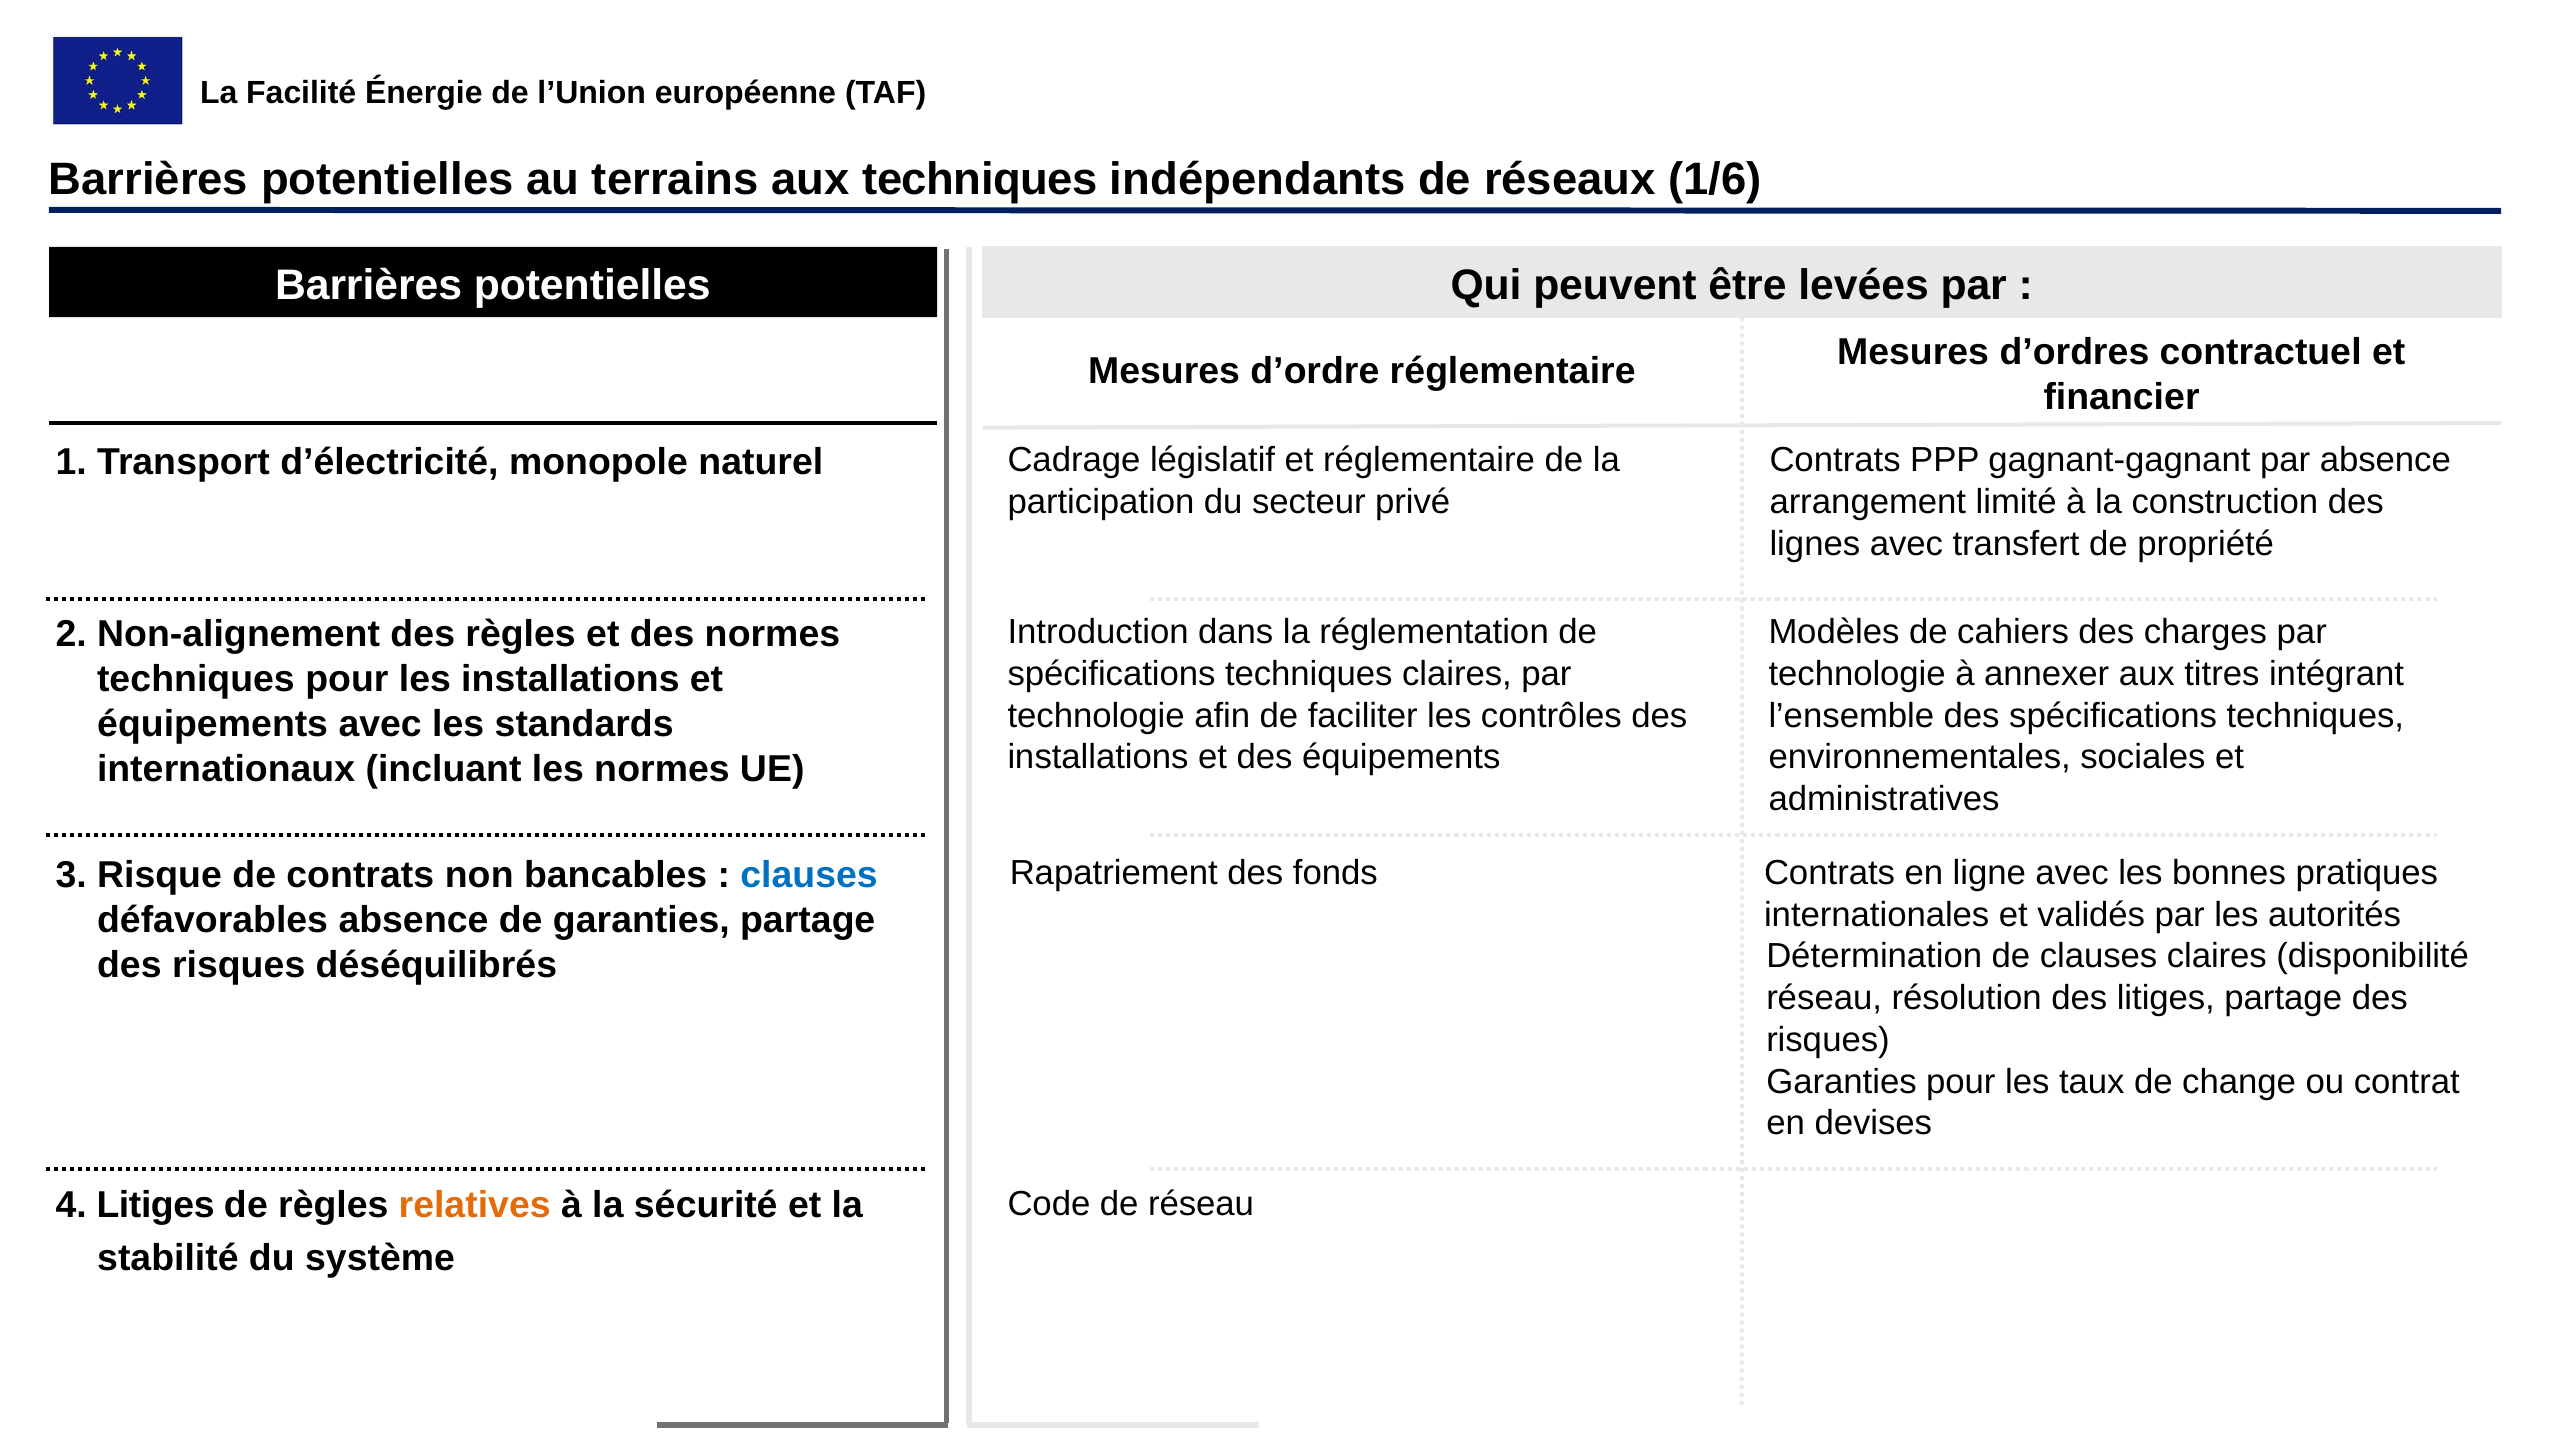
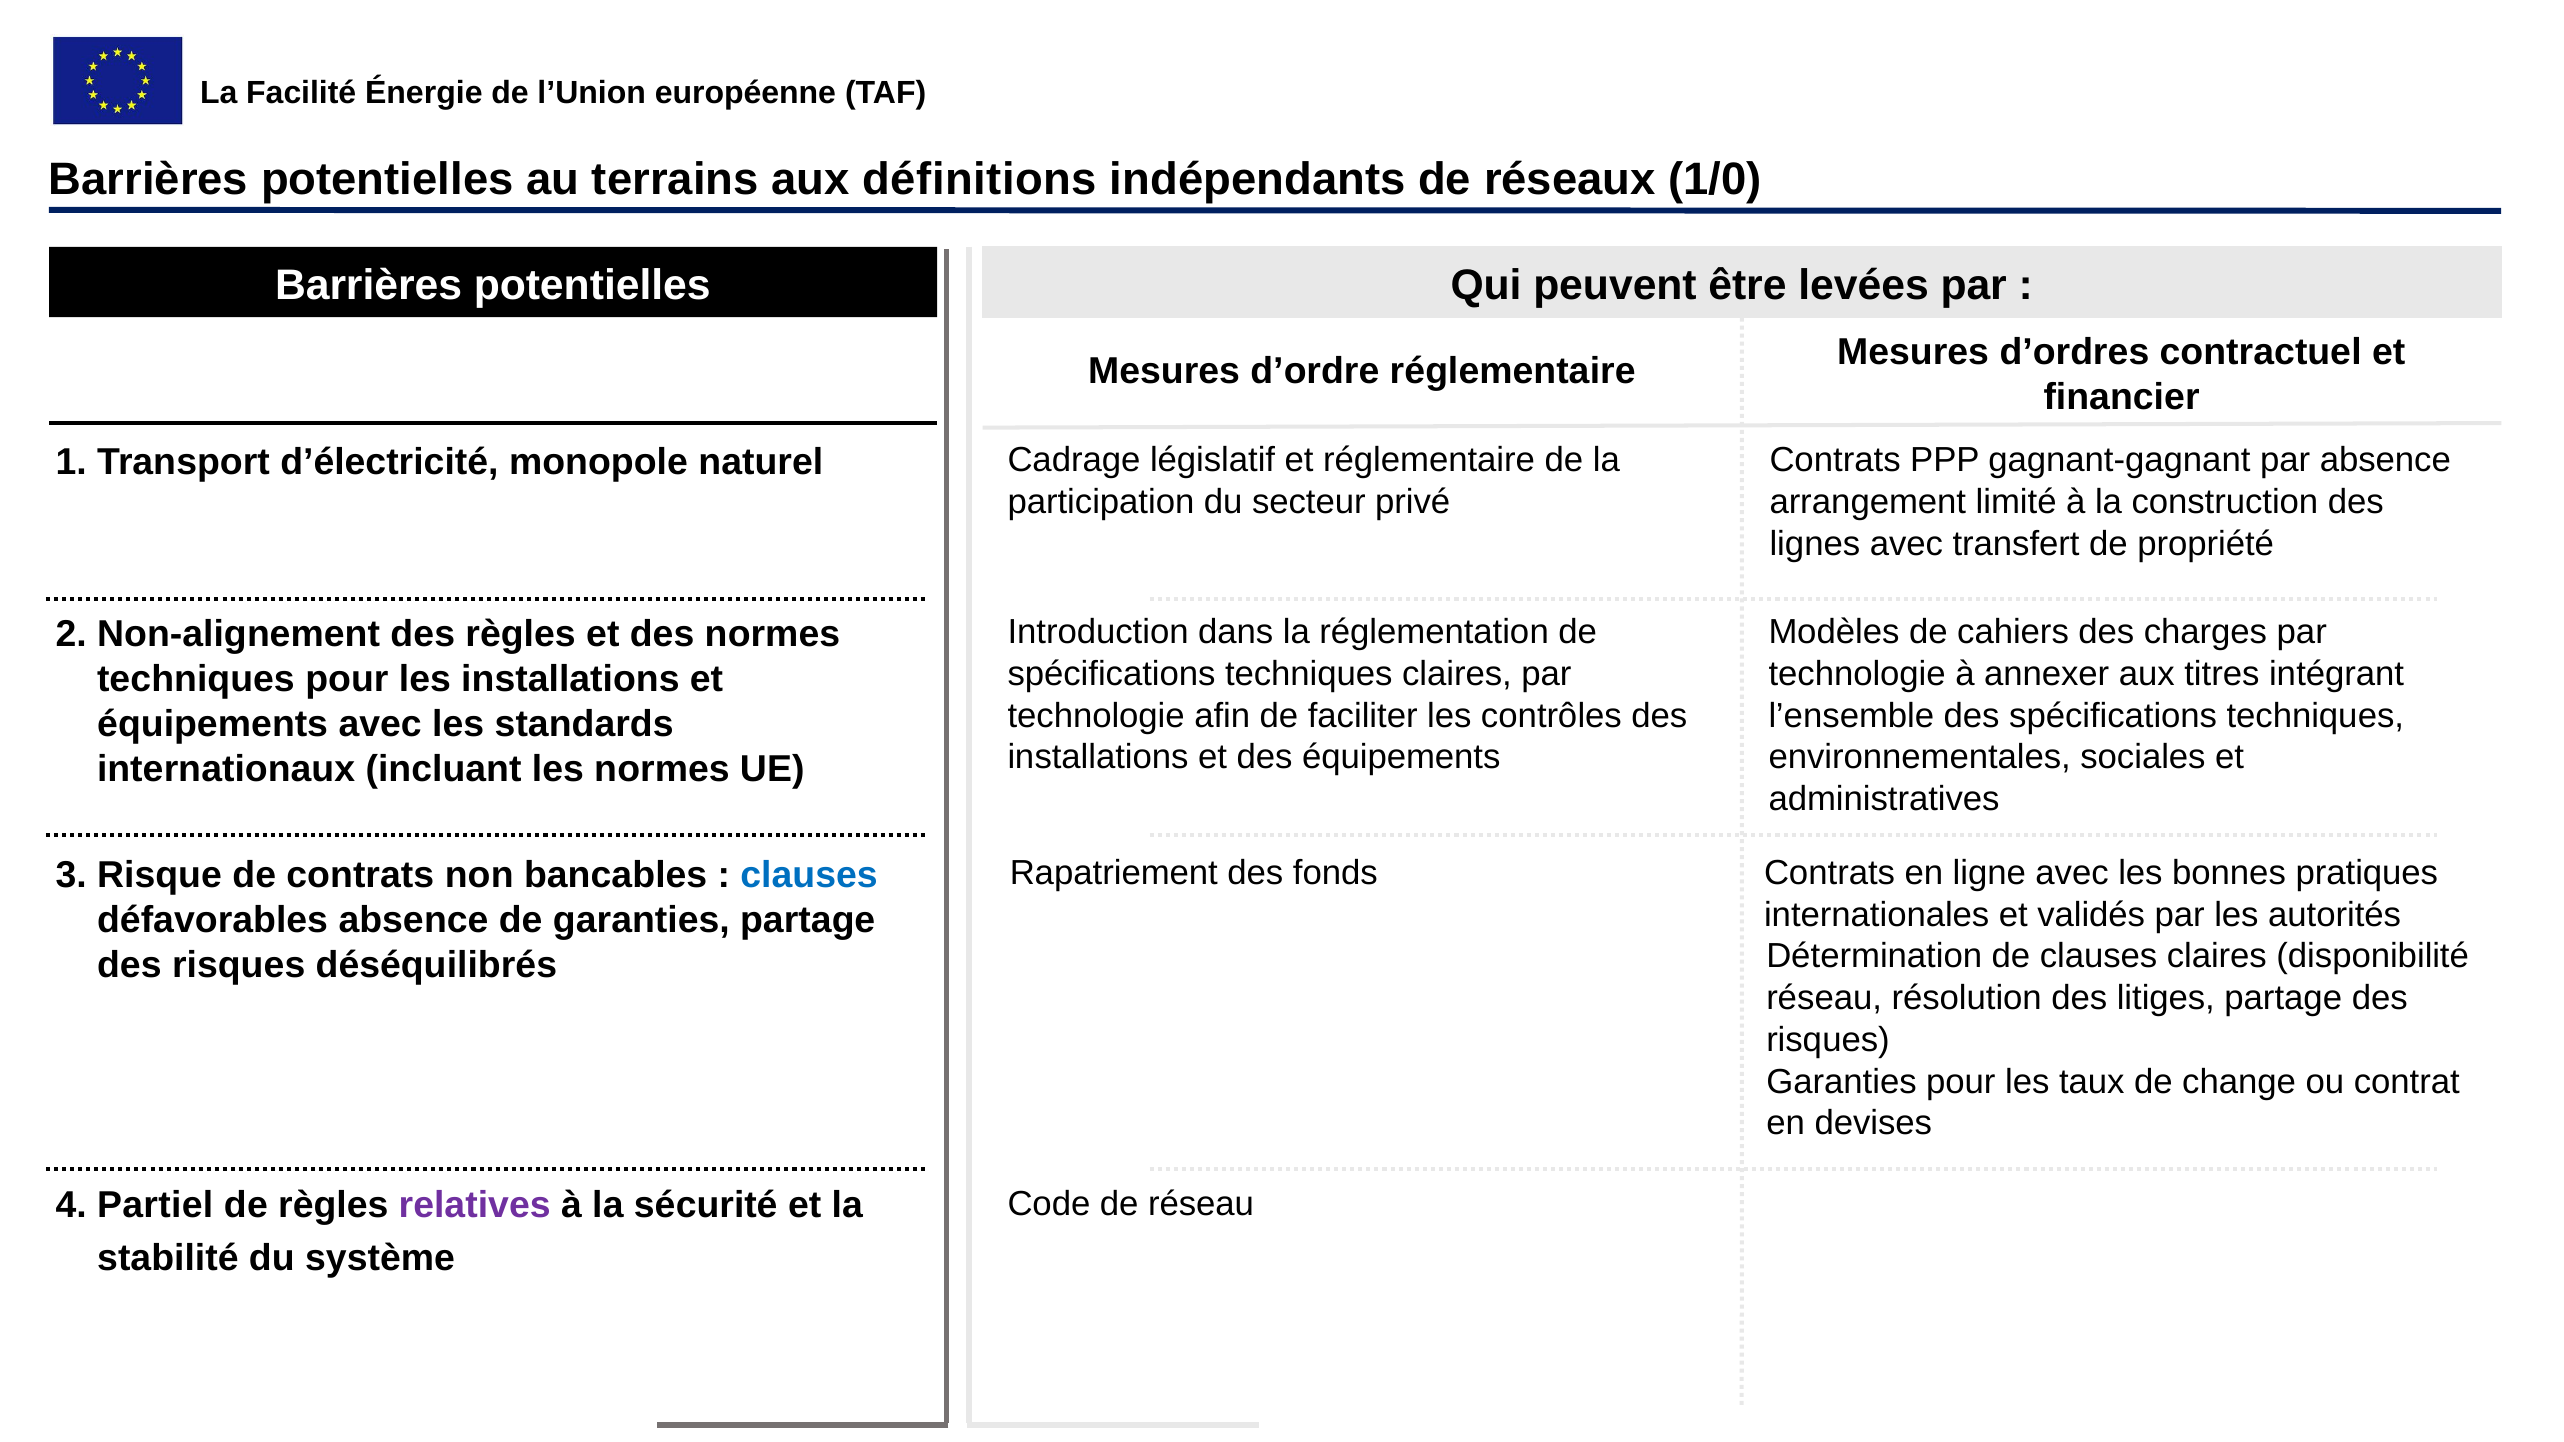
aux techniques: techniques -> définitions (980, 179)
1/6: 1/6 -> 1/0 (1715, 179)
4 Litiges: Litiges -> Partiel (155, 1206)
relatives colour: orange -> purple (475, 1206)
